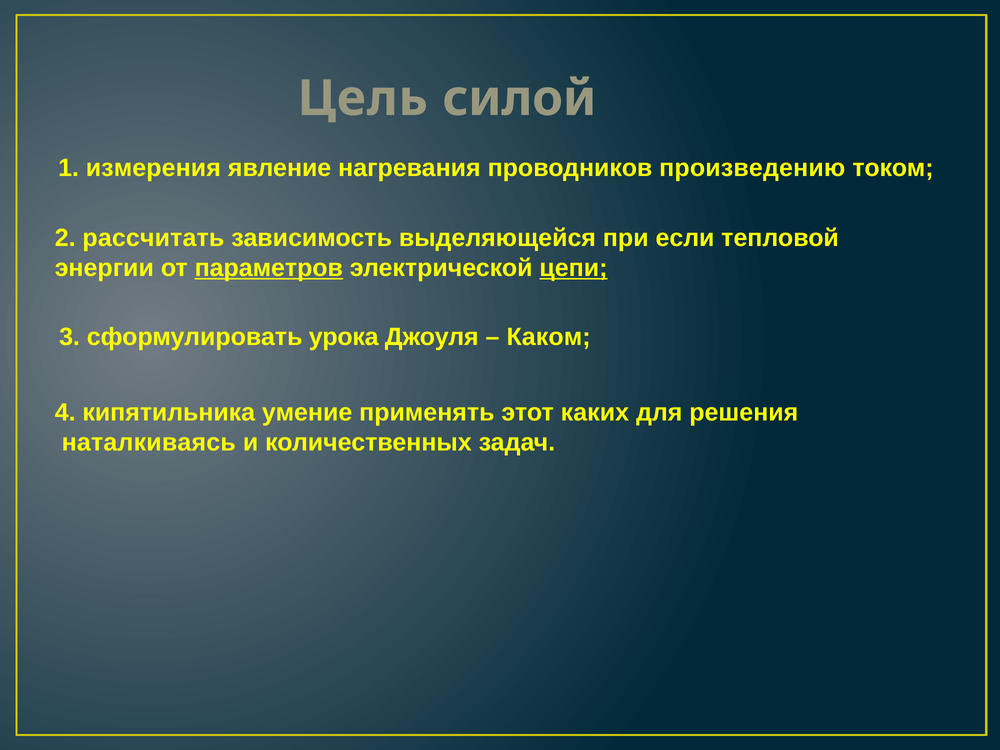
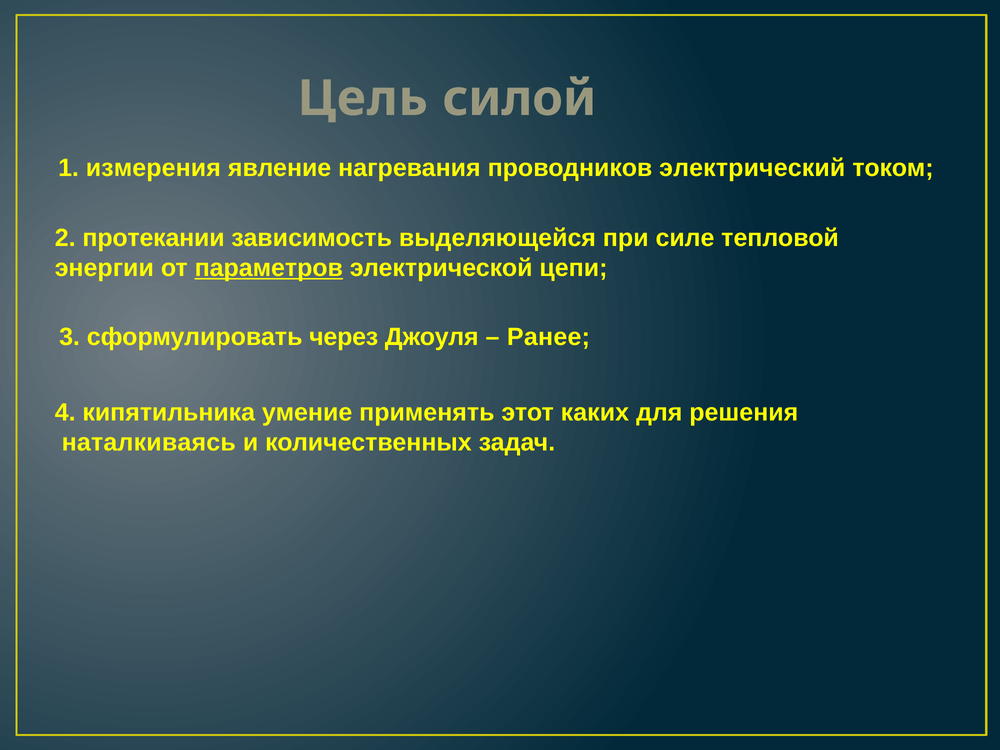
произведению: произведению -> электрический (752, 168)
рассчитать: рассчитать -> протекании (154, 238)
если: если -> силе (685, 238)
цепи underline: present -> none (573, 268)
урока: урока -> через (344, 337)
Каком: Каком -> Ранее (549, 337)
